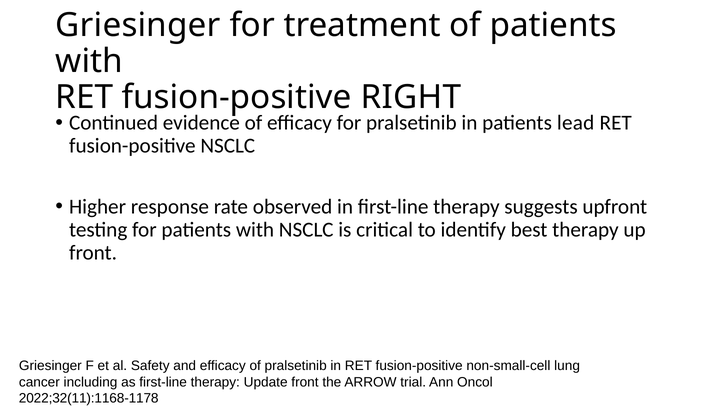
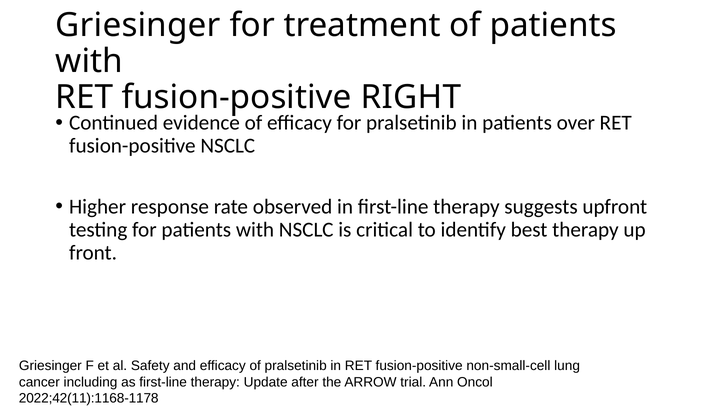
lead: lead -> over (576, 123)
Update front: front -> after (305, 382)
2022;32(11):1168-1178: 2022;32(11):1168-1178 -> 2022;42(11):1168-1178 (89, 398)
